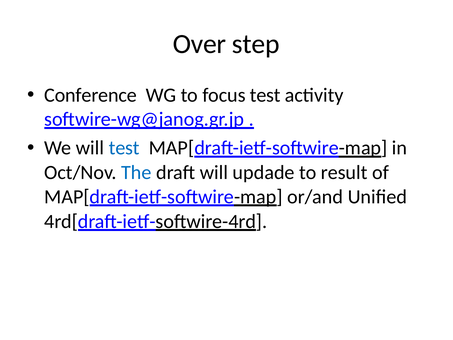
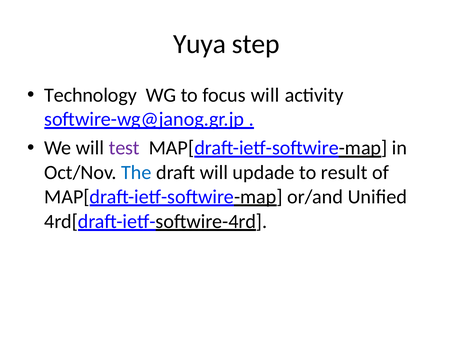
Over: Over -> Yuya (200, 44)
Conference: Conference -> Technology (90, 95)
focus test: test -> will (265, 95)
test colour: blue -> purple (124, 148)
